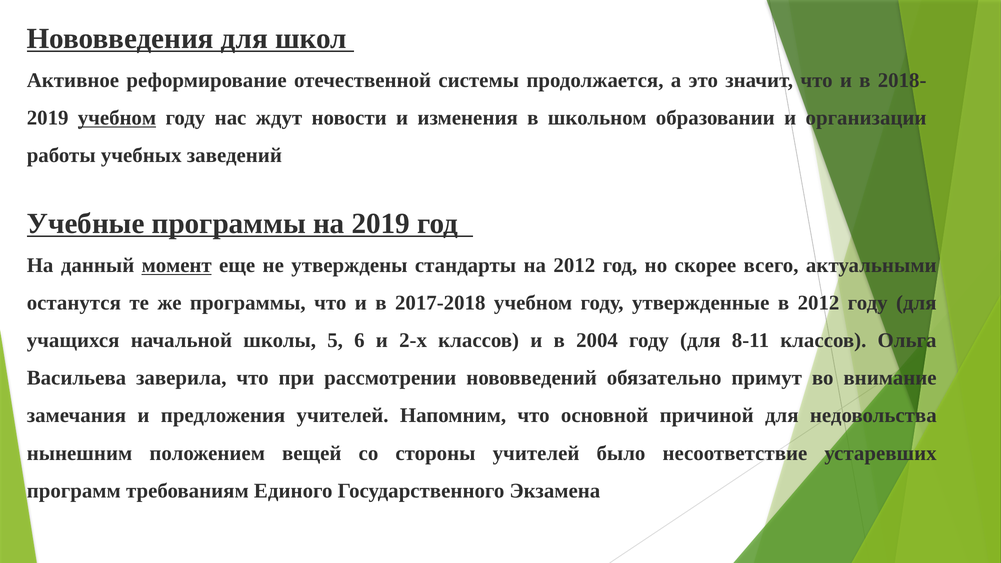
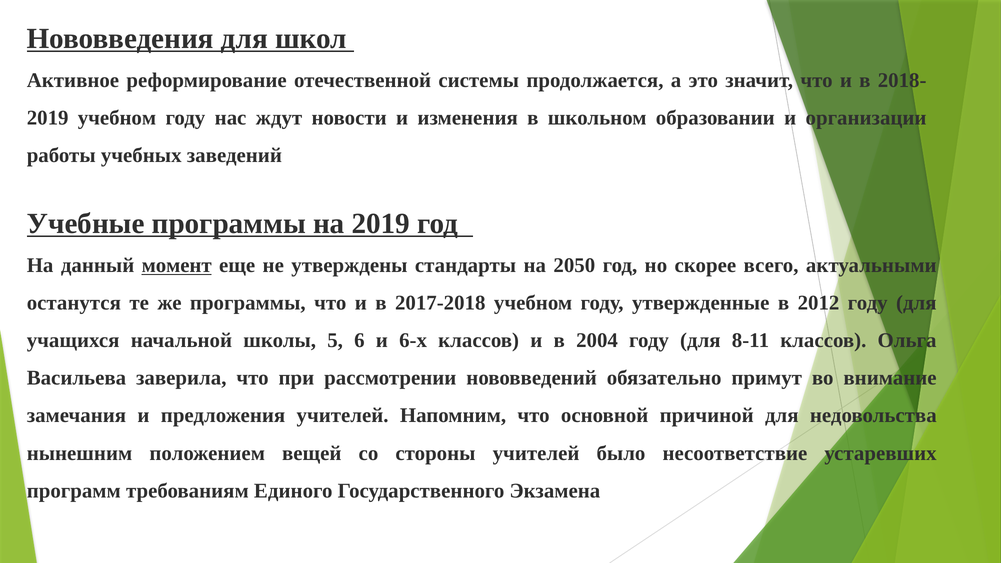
учебном underline: present -> none (117, 118)
на 2012: 2012 -> 2050 (574, 265)
2-х: 2-х -> 6-х (413, 341)
